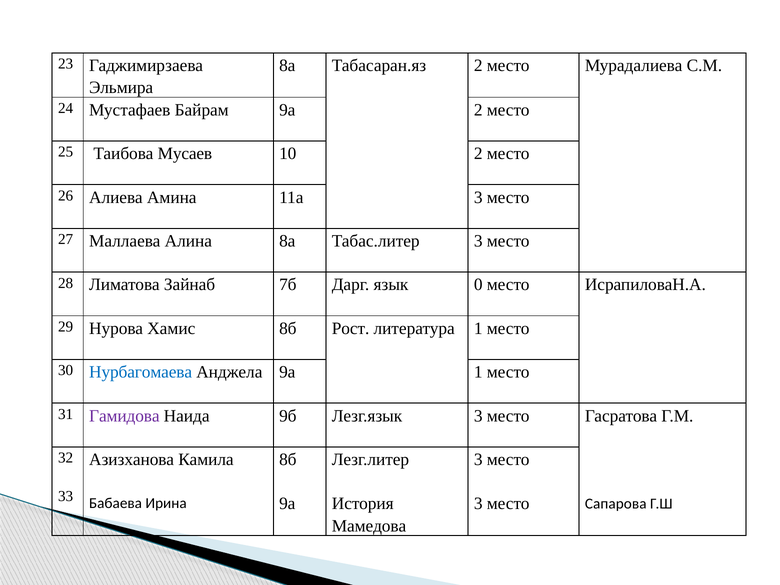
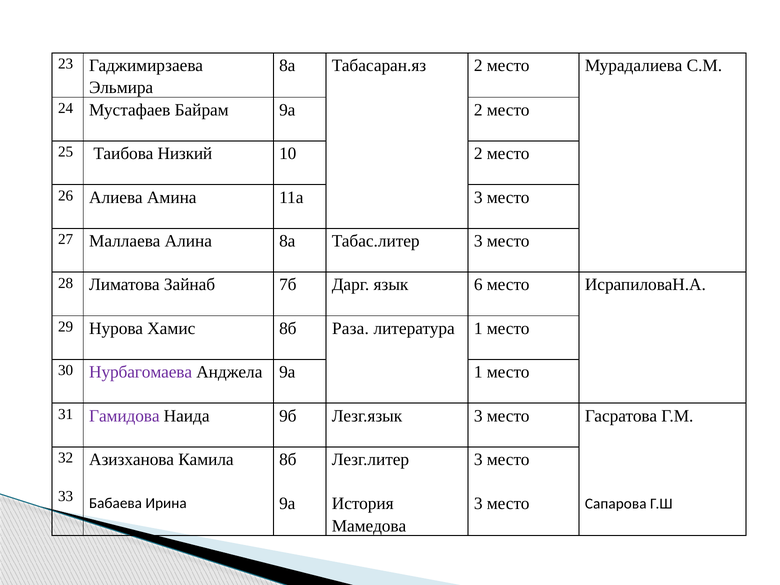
Мусаев: Мусаев -> Низкий (185, 154)
0: 0 -> 6 (478, 285)
Рост: Рост -> Раза (350, 328)
Нурбагомаева colour: blue -> purple (141, 372)
